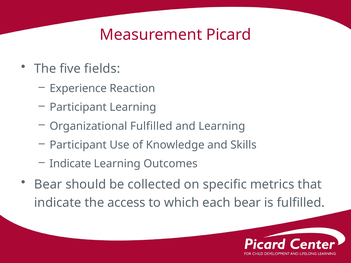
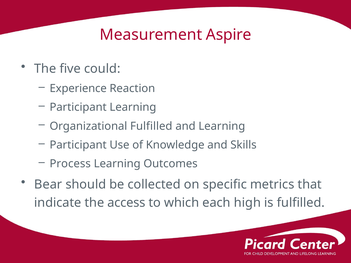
Picard: Picard -> Aspire (229, 35)
fields: fields -> could (102, 69)
Indicate: Indicate -> Process (70, 164)
each bear: bear -> high (247, 203)
